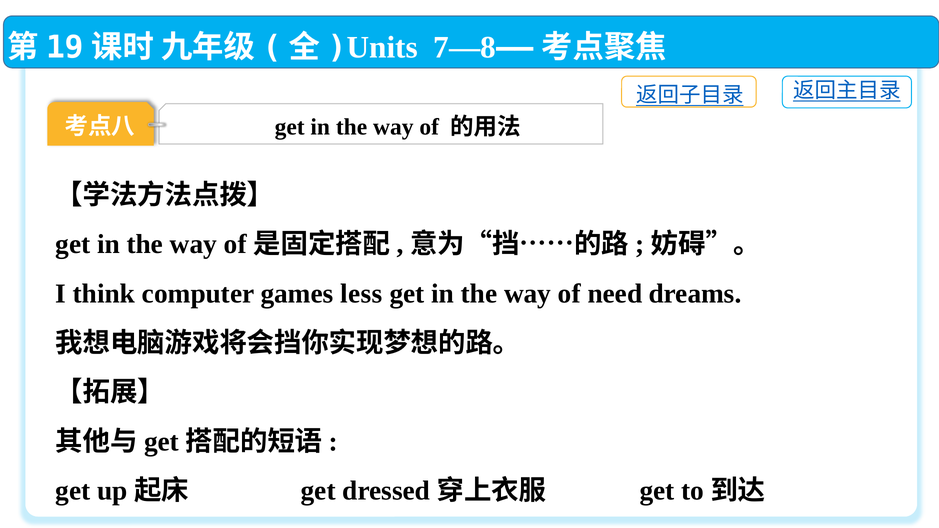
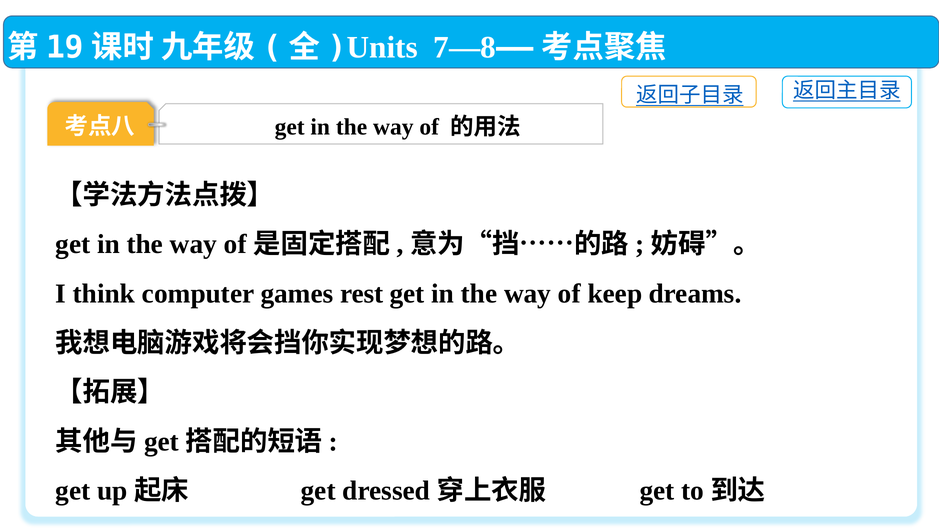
less: less -> rest (362, 294)
need: need -> keep (615, 294)
